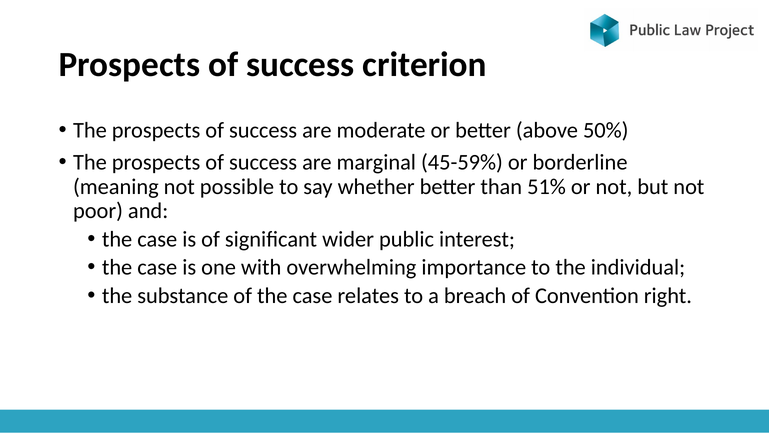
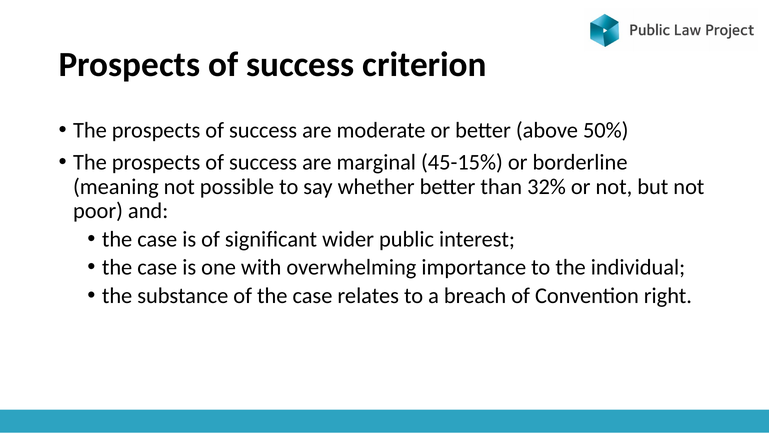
45-59%: 45-59% -> 45-15% (462, 162)
51%: 51% -> 32% (547, 186)
